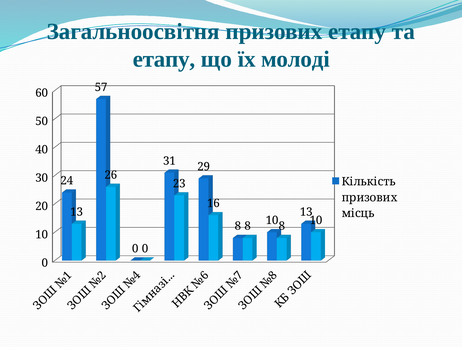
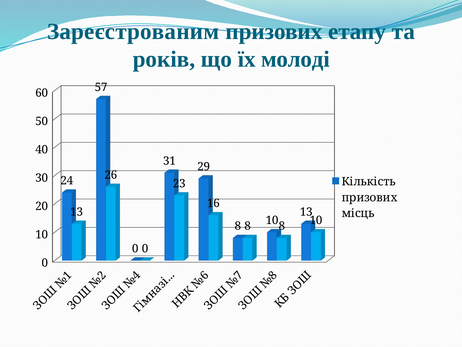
Загальноосвітня: Загальноосвітня -> Зареєстрованим (133, 31)
етапу: етапу -> років (164, 59)
